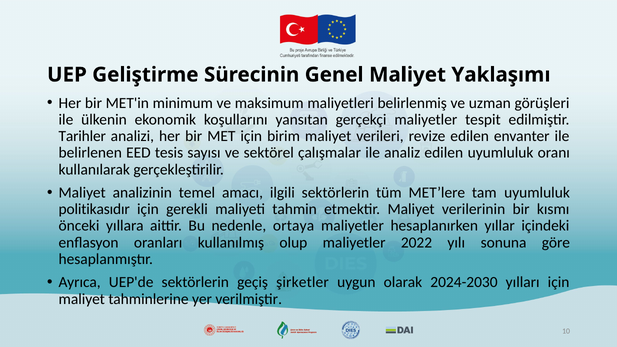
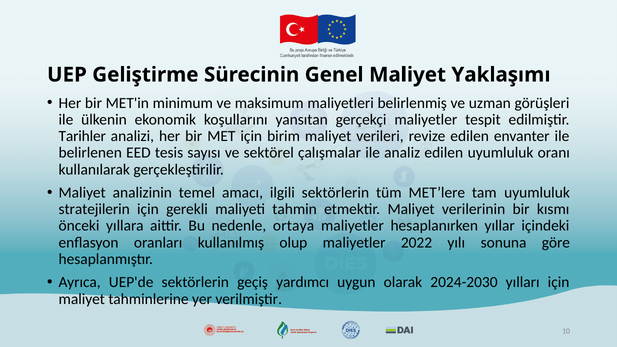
politikasıdır: politikasıdır -> stratejilerin (94, 209)
şirketler: şirketler -> yardımcı (303, 282)
